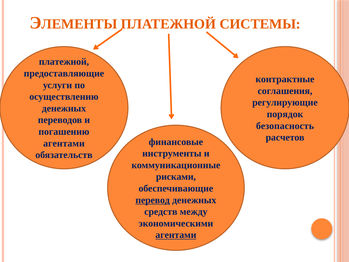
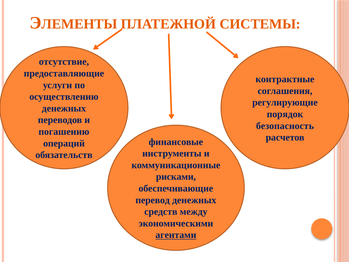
платежной: платежной -> отсутствие (64, 62)
агентами: агентами -> операций (64, 143)
перевод underline: present -> none (153, 200)
